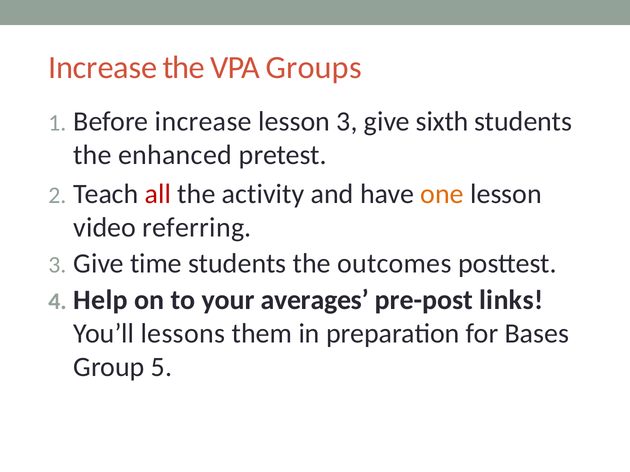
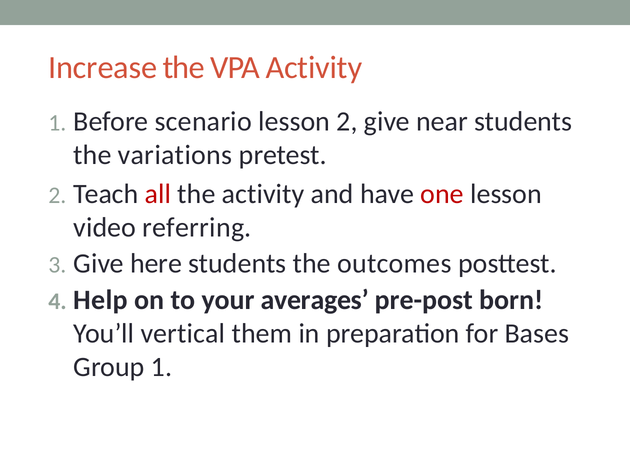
VPA Groups: Groups -> Activity (314, 68)
Before increase: increase -> scenario (203, 122)
lesson 3: 3 -> 2 (347, 122)
sixth: sixth -> near (442, 122)
enhanced: enhanced -> variations (175, 155)
one colour: orange -> red (442, 194)
time: time -> here (156, 264)
links: links -> born (511, 300)
lessons: lessons -> vertical (183, 334)
Group 5: 5 -> 1 (162, 367)
